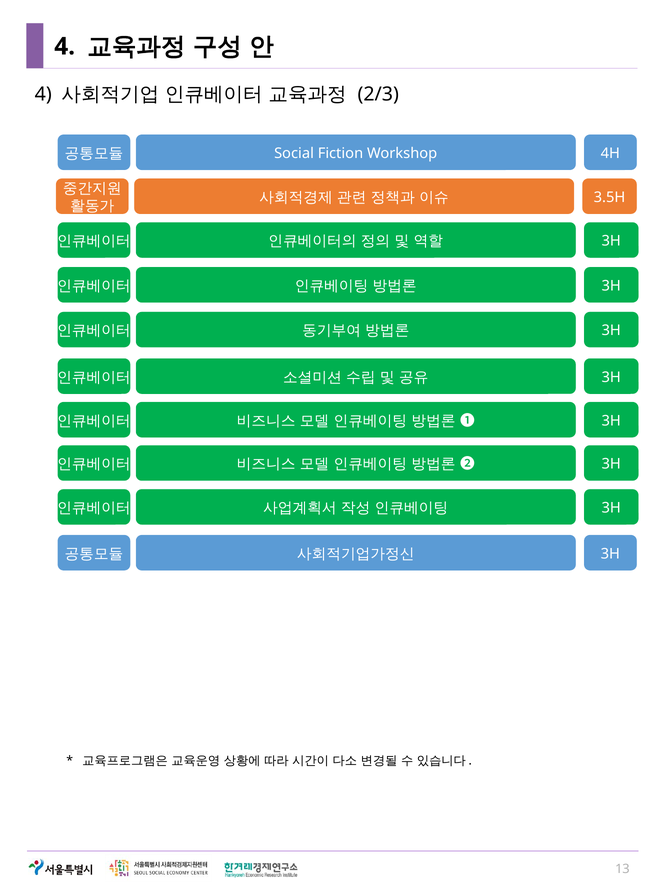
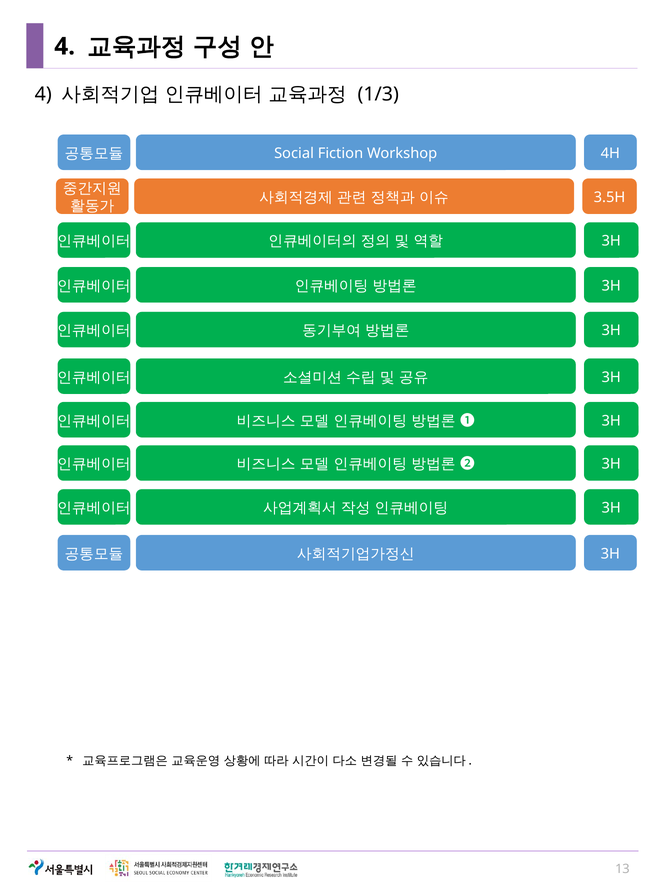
2/3: 2/3 -> 1/3 (378, 94)
